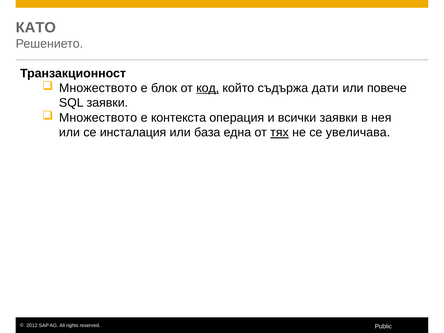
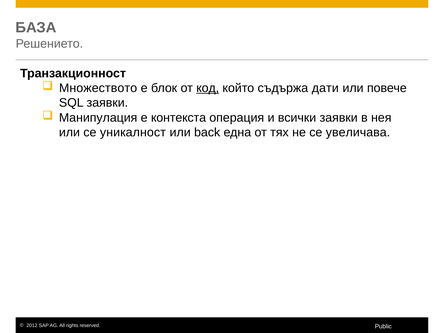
КАТО: КАТО -> БАЗА (36, 28)
Множеството: Множеството -> Манипулация (98, 118)
инсталация: инсталация -> уникалност (133, 133)
база: база -> back (207, 133)
тях underline: present -> none (279, 133)
